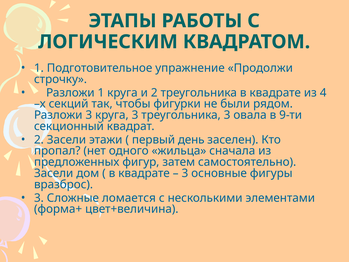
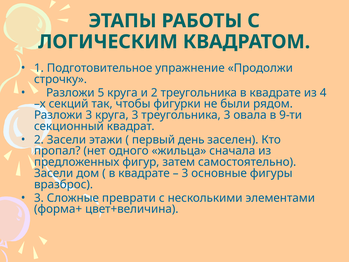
Разложи 1: 1 -> 5 (101, 93)
ломается: ломается -> преврати (129, 198)
